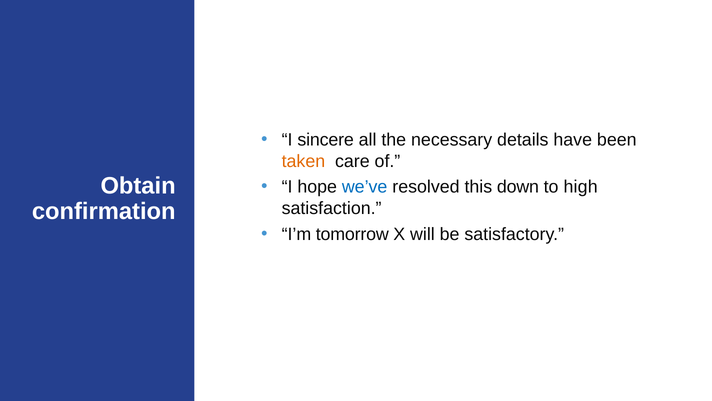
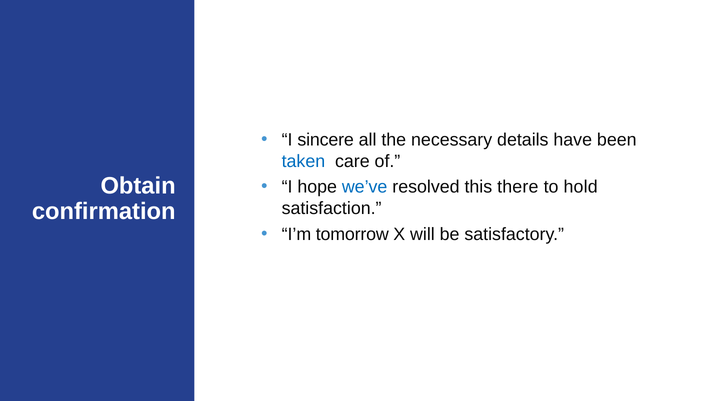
taken colour: orange -> blue (303, 161)
down: down -> there (518, 187)
high: high -> hold (581, 187)
